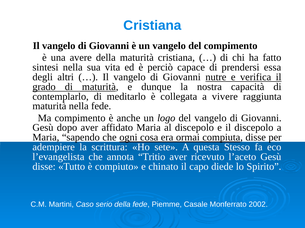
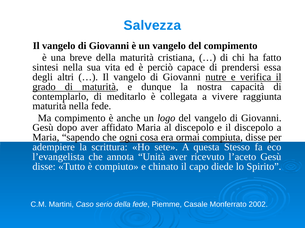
Cristiana: Cristiana -> Salvezza (152, 26)
avere: avere -> breve (81, 58)
Tritio: Tritio -> Unità (152, 157)
